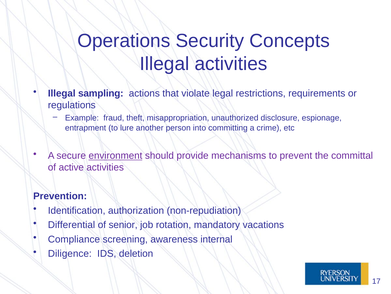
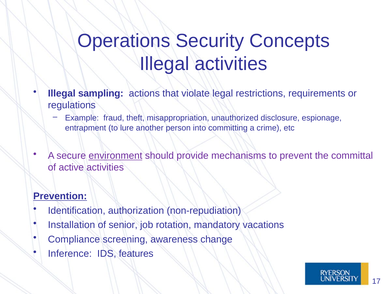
Prevention underline: none -> present (60, 196)
Differential: Differential -> Installation (72, 224)
internal: internal -> change (216, 239)
Diligence: Diligence -> Inference (70, 253)
deletion: deletion -> features (136, 253)
